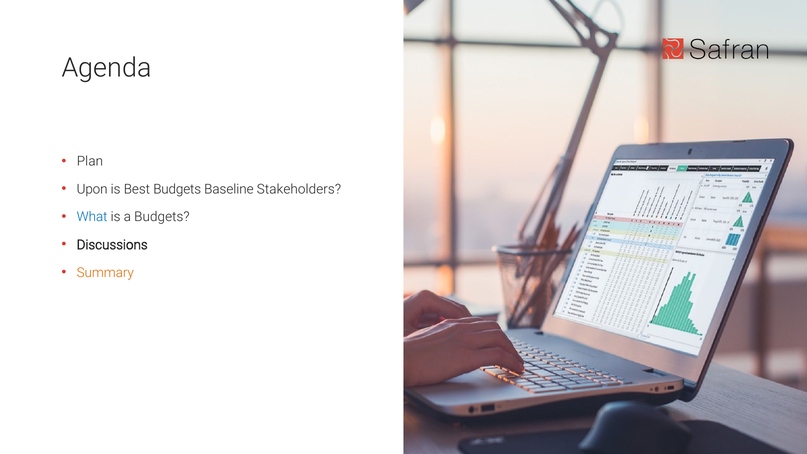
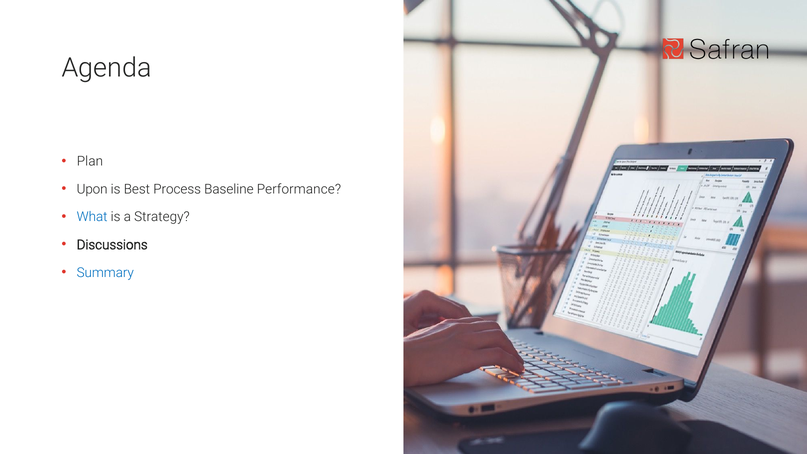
Best Budgets: Budgets -> Process (177, 189)
Stakeholders: Stakeholders -> Performance (299, 189)
a Budgets: Budgets -> Strategy (162, 217)
Summary colour: orange -> blue (105, 273)
